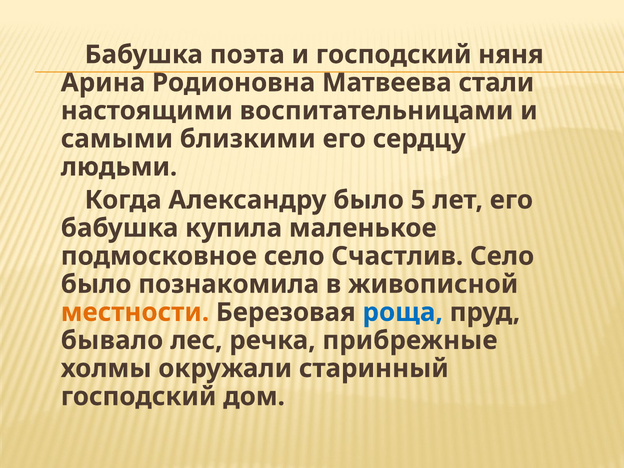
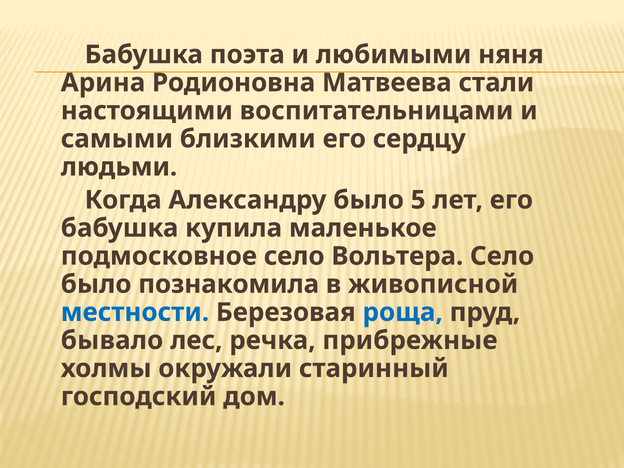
и господский: господский -> любимыми (394, 55)
Счастлив: Счастлив -> Вольтера (397, 256)
местности colour: orange -> blue (135, 312)
